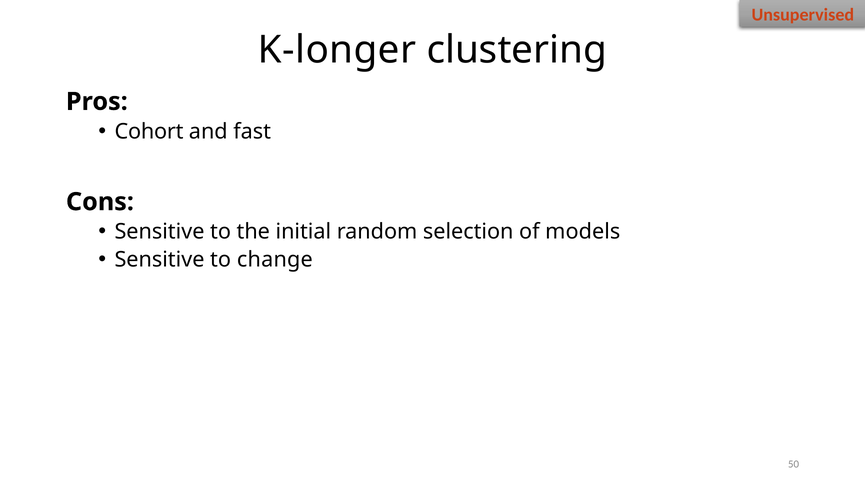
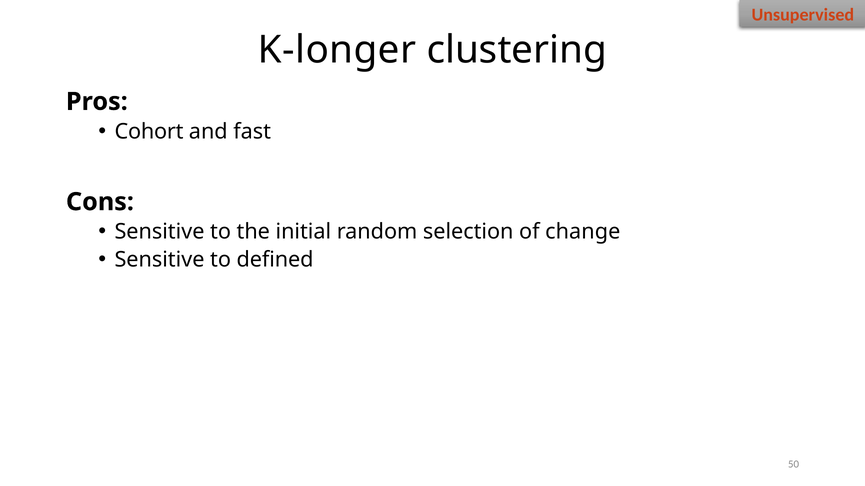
models: models -> change (583, 232)
change: change -> defined (275, 260)
